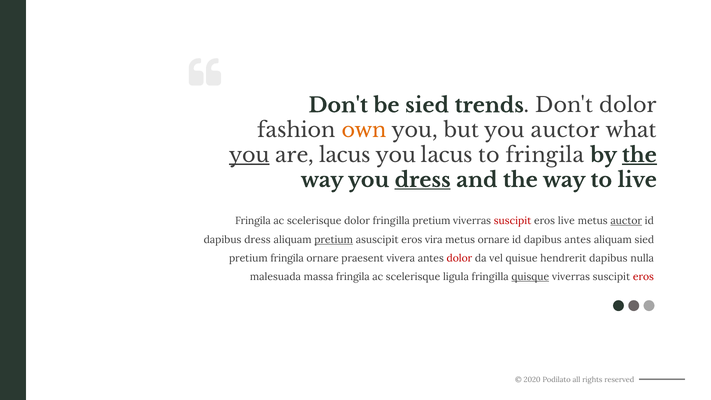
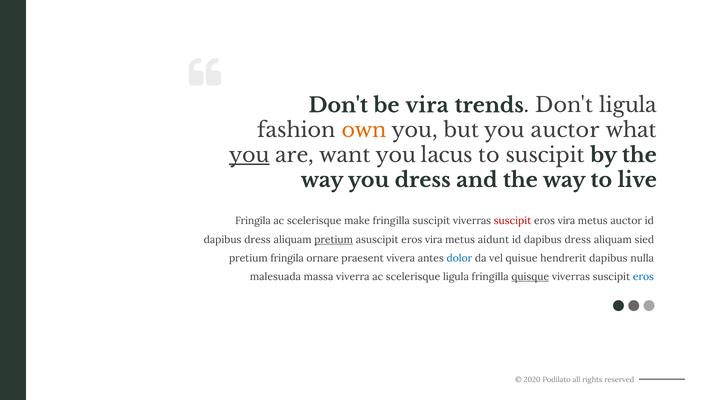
be sied: sied -> vira (427, 105)
Don't dolor: dolor -> ligula (628, 105)
are lacus: lacus -> want (345, 155)
to fringila: fringila -> suscipit (545, 155)
the underline: present -> none (639, 155)
dress underline: present -> none (423, 180)
scelerisque dolor: dolor -> make (357, 221)
fringilla pretium: pretium -> suscipit (431, 221)
live: live -> vira (566, 221)
auctor underline: present -> none (626, 221)
metus ornare: ornare -> aidunt (494, 240)
antes: antes -> dress (578, 240)
dolor colour: red -> blue (459, 258)
massa fringila: fringila -> viverra (353, 277)
eros colour: red -> blue (643, 277)
